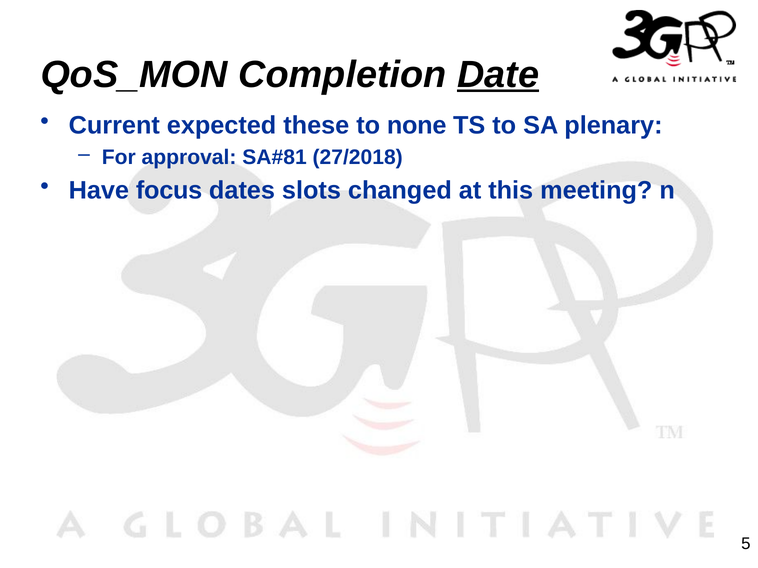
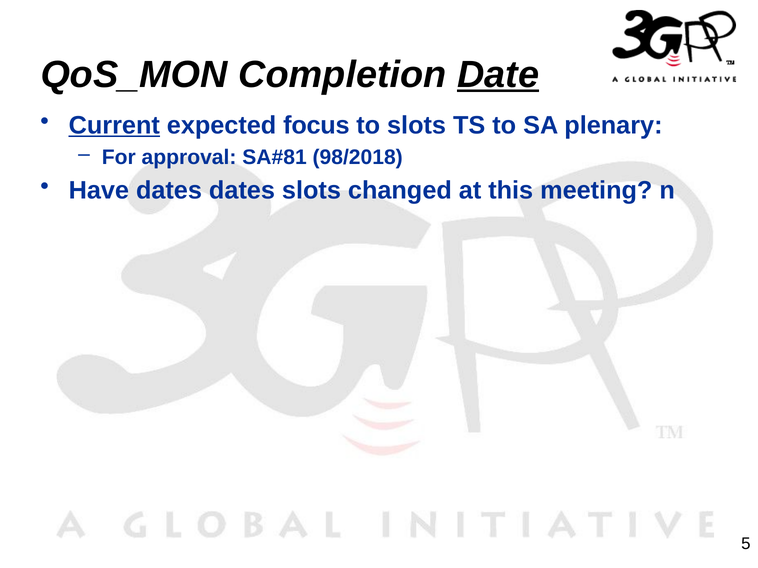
Current underline: none -> present (114, 126)
these: these -> focus (316, 126)
to none: none -> slots (417, 126)
27/2018: 27/2018 -> 98/2018 (358, 157)
Have focus: focus -> dates (169, 191)
